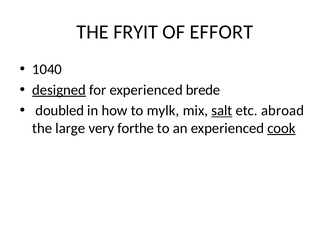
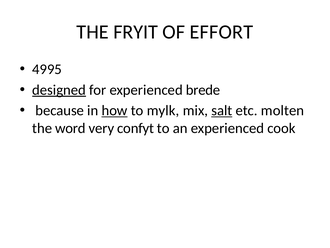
1040: 1040 -> 4995 (47, 69)
doubled: doubled -> because (60, 110)
how underline: none -> present (115, 110)
abroad: abroad -> molten (283, 110)
large: large -> word (70, 128)
forthe: forthe -> confyt (136, 128)
cook underline: present -> none (281, 128)
